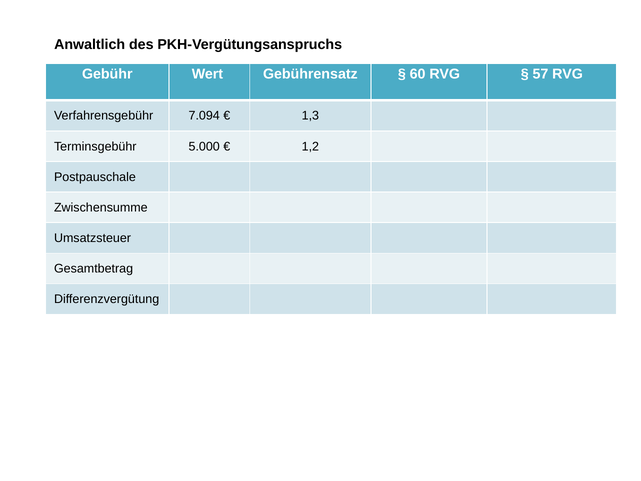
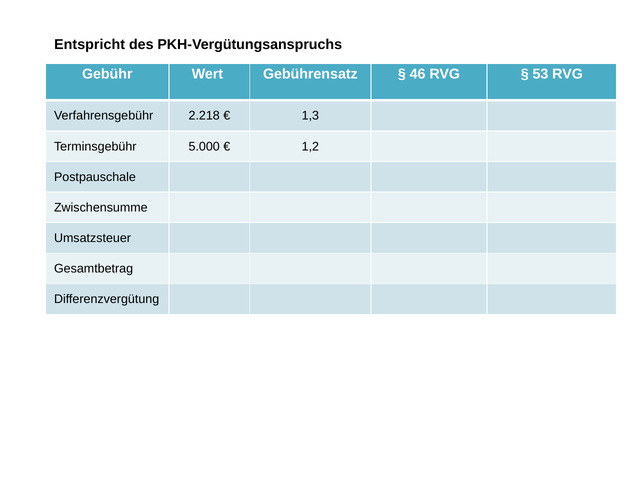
Anwaltlich: Anwaltlich -> Entspricht (90, 44)
60: 60 -> 46 (418, 74)
57: 57 -> 53 (540, 74)
7.094: 7.094 -> 2.218 (204, 116)
